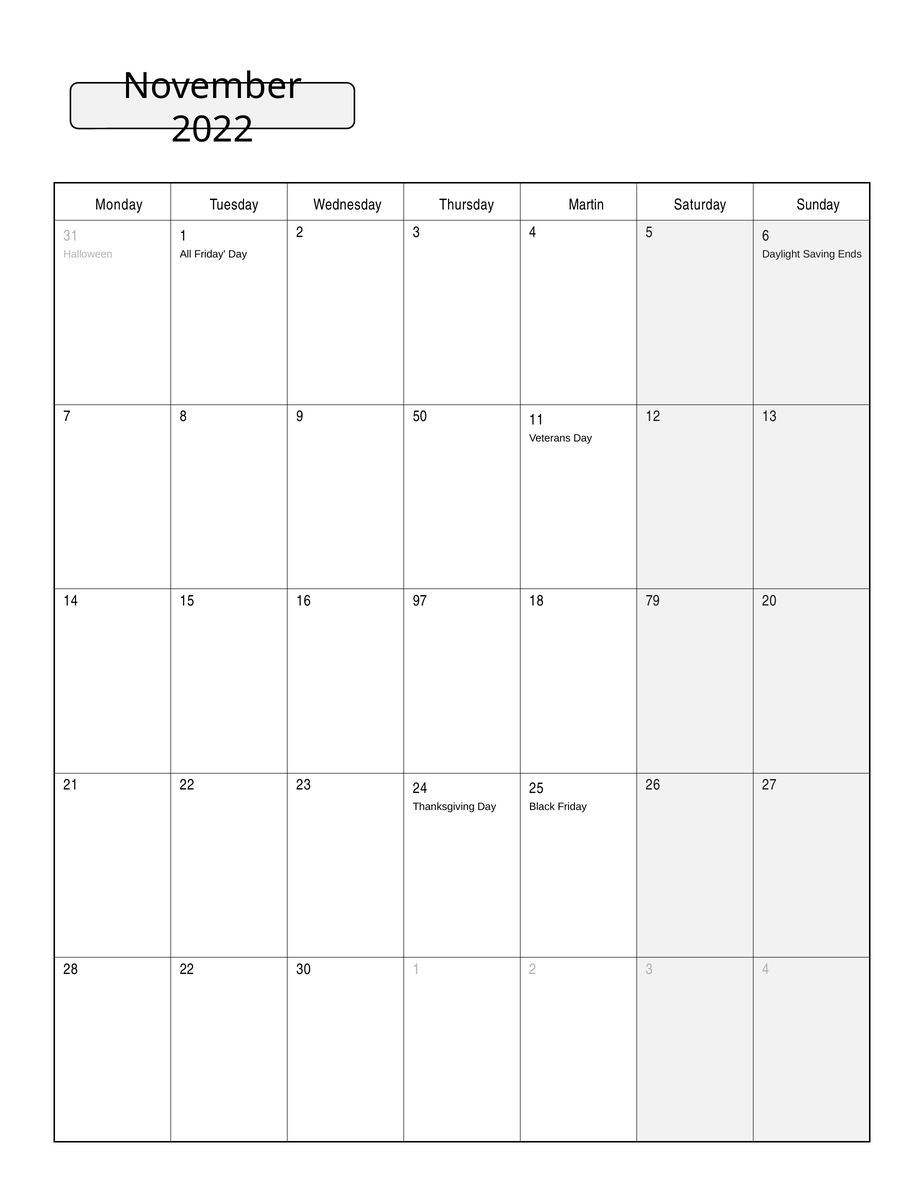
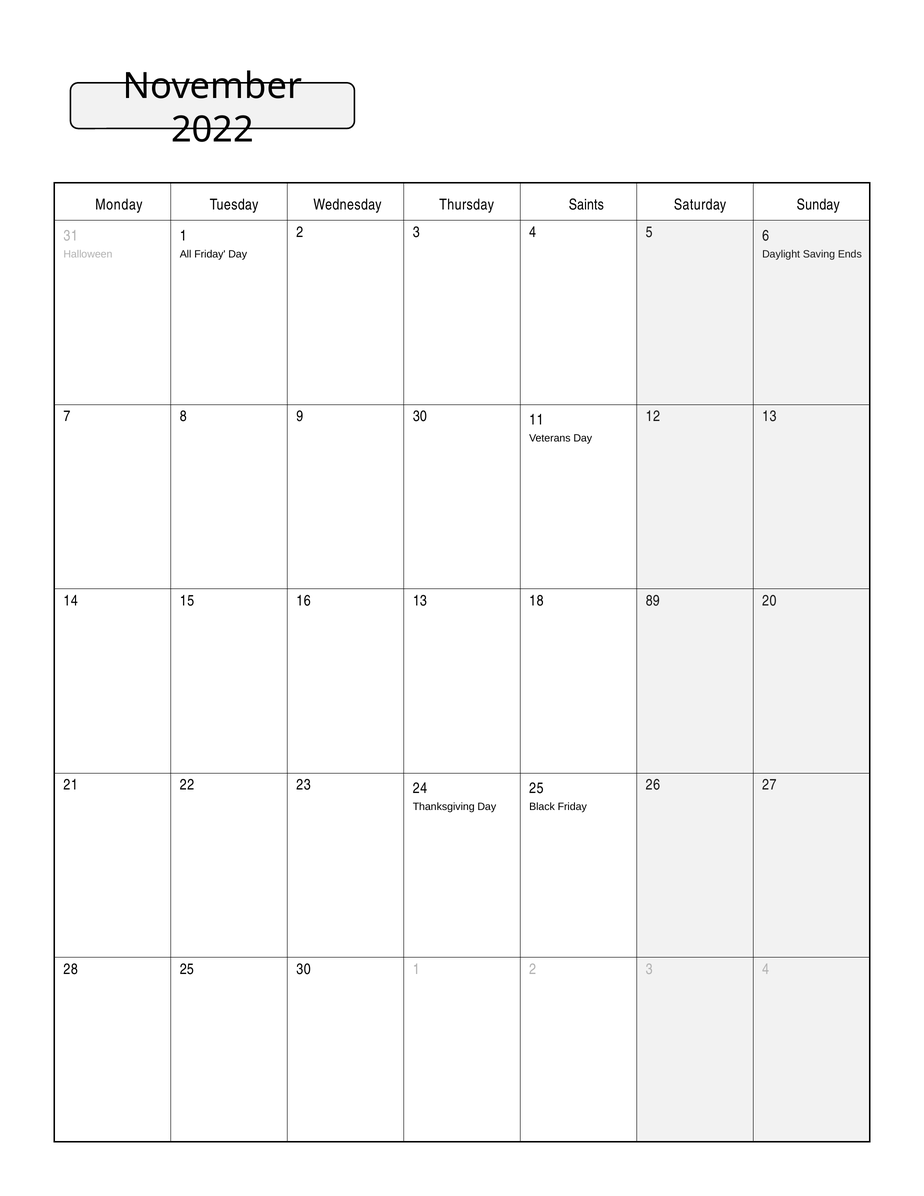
Martin: Martin -> Saints (586, 205)
9 50: 50 -> 30 (420, 416)
16 97: 97 -> 13 (420, 600)
79: 79 -> 89 (653, 600)
28 22: 22 -> 25 (187, 969)
